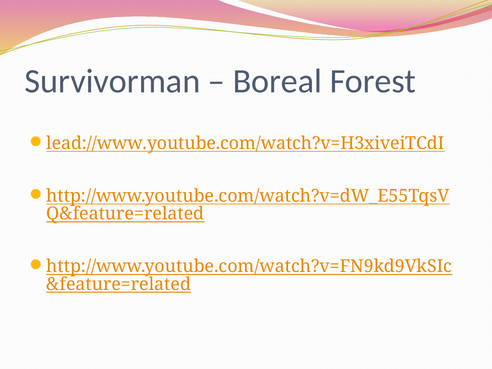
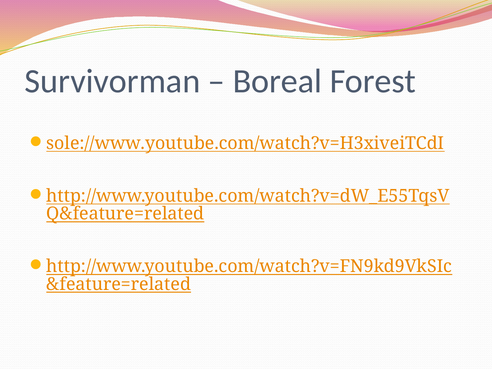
lead://www.youtube.com/watch?v=H3xiveiTCdI: lead://www.youtube.com/watch?v=H3xiveiTCdI -> sole://www.youtube.com/watch?v=H3xiveiTCdI (245, 143)
